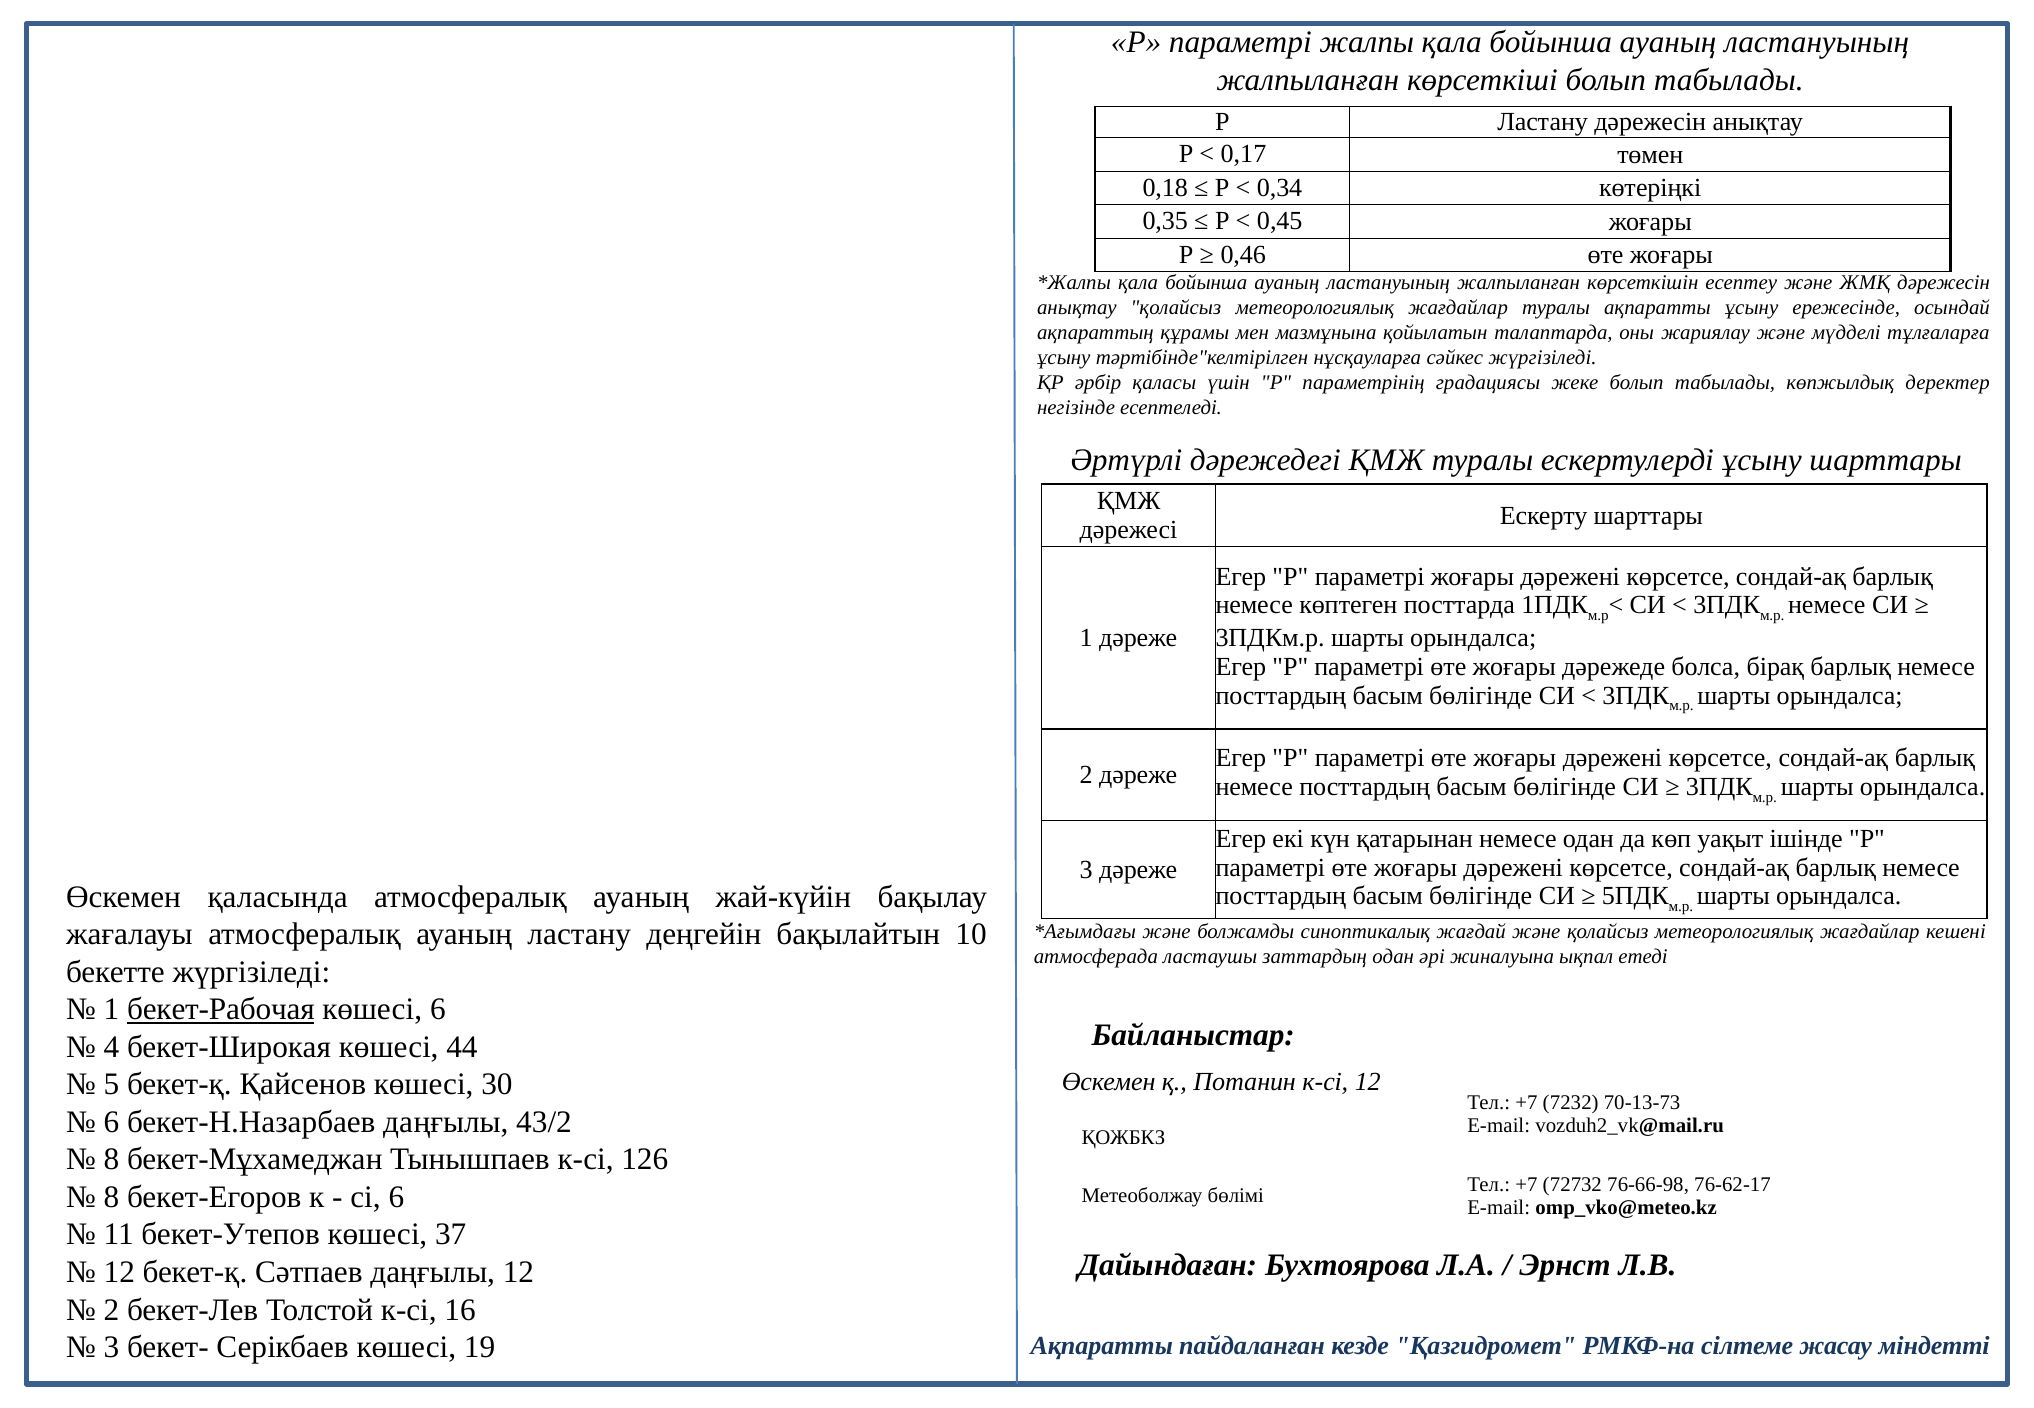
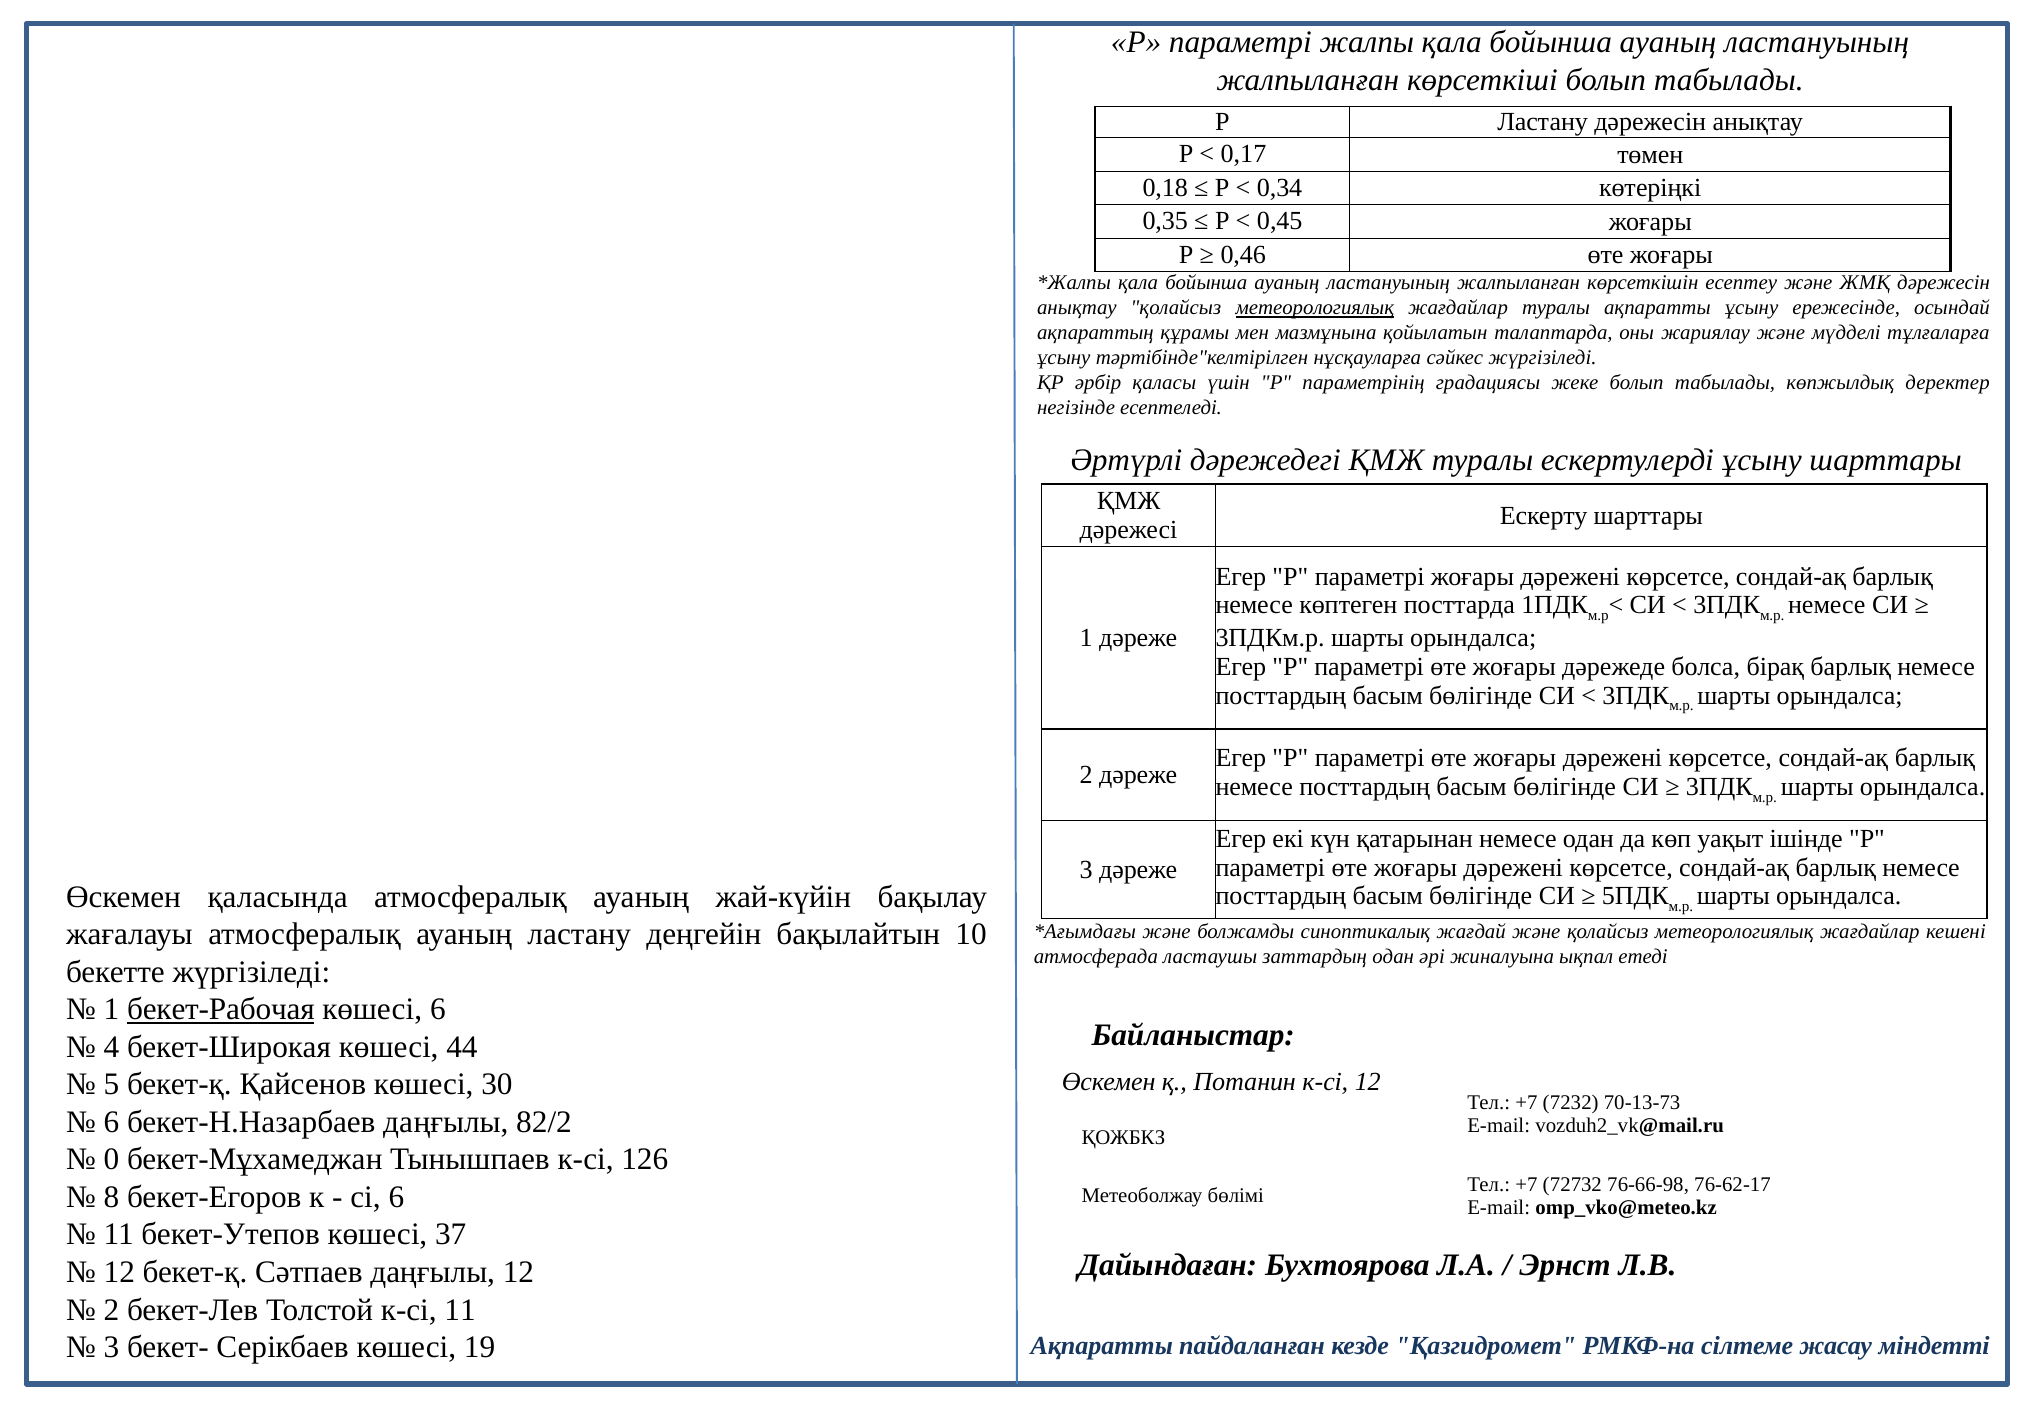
метеорологиялық underline: none -> present (1315, 308)
43/2: 43/2 -> 82/2 (544, 1122)
8: 8 -> 0 (111, 1160)
к-сі 16: 16 -> 11 (460, 1310)
